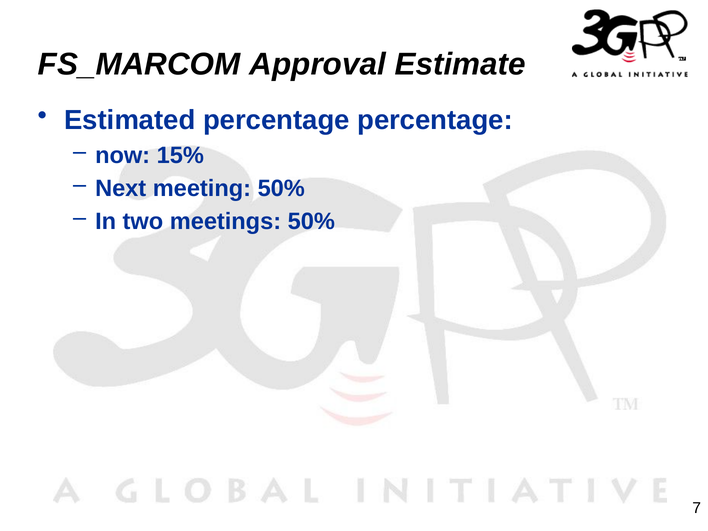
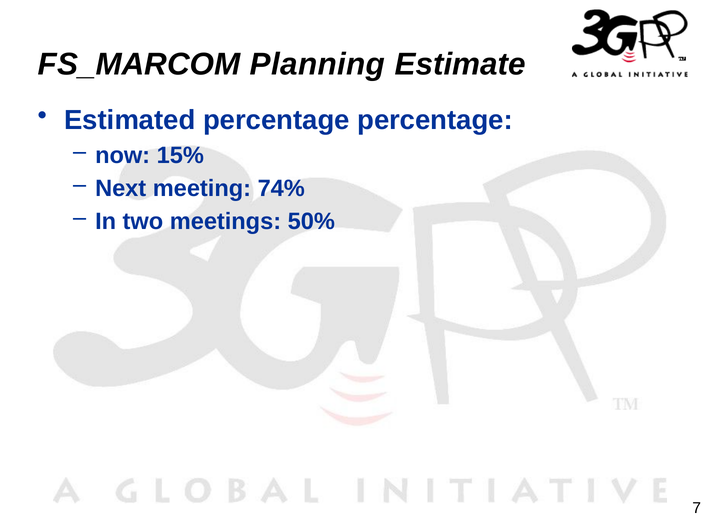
Approval: Approval -> Planning (317, 65)
meeting 50%: 50% -> 74% (281, 188)
